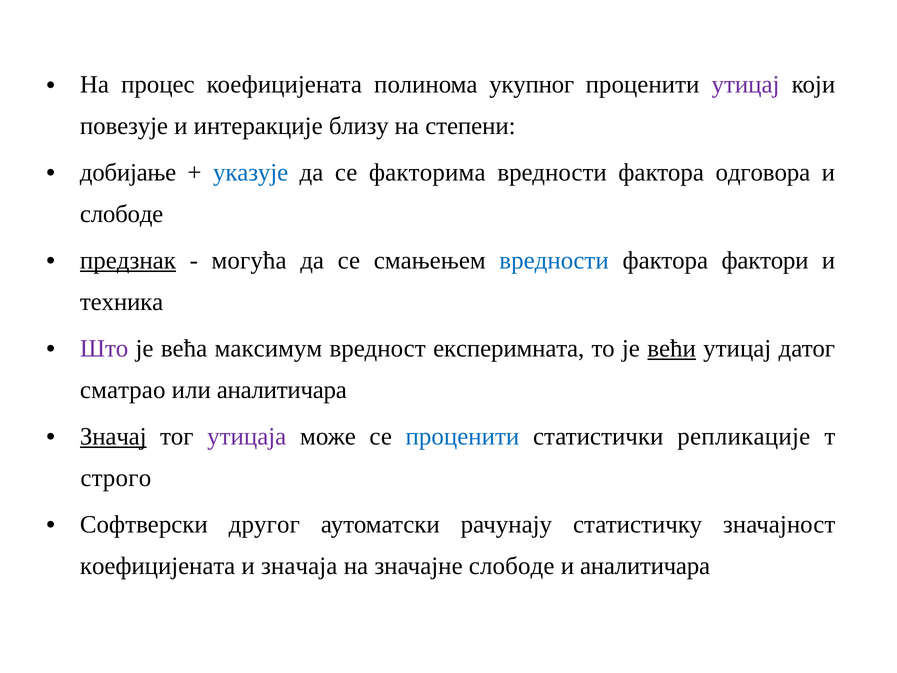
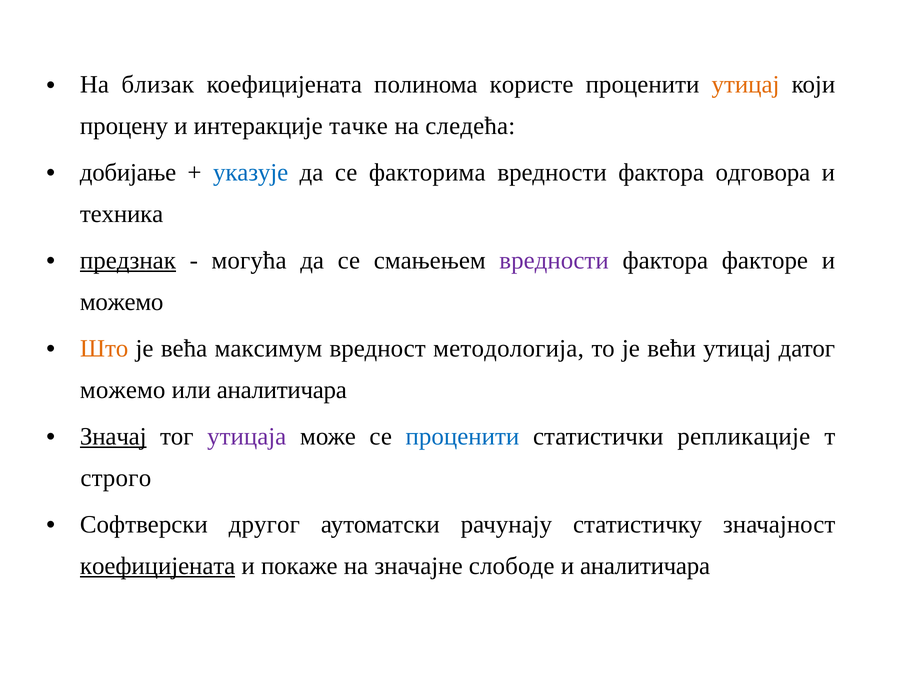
процес: процес -> близак (158, 85)
укупног: укупног -> користе (532, 85)
утицај colour: purple -> orange (746, 85)
повезује: повезује -> процену (124, 126)
близу: близу -> тачке (359, 126)
степени: степени -> следећа (470, 126)
слободе: слободе -> техника (122, 214)
вредности colour: blue -> purple (554, 260)
фактори: фактори -> факторе (765, 260)
техника: техника -> можемо (122, 302)
Што colour: purple -> orange (104, 348)
експеримната: експеримната -> методологија (509, 348)
већи underline: present -> none (672, 348)
сматрао: сматрао -> можемо (123, 390)
коефицијената underline: none -> present (158, 566)
значаја: значаја -> покаже (299, 566)
